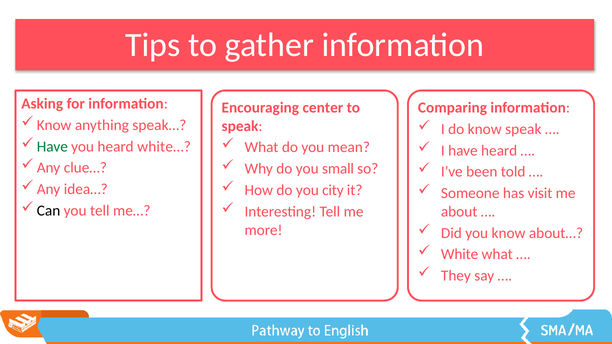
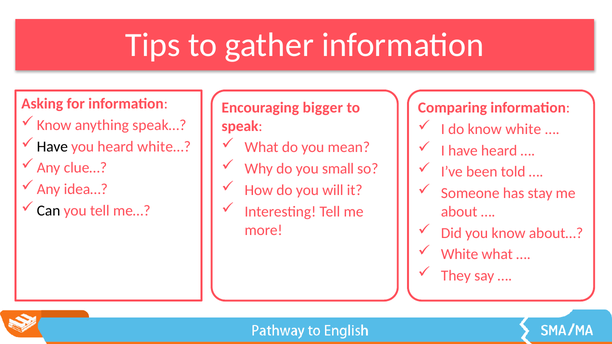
center: center -> bigger (323, 108)
know speak: speak -> white (523, 129)
Have colour: green -> black (52, 147)
city: city -> will (333, 190)
visit: visit -> stay (540, 193)
